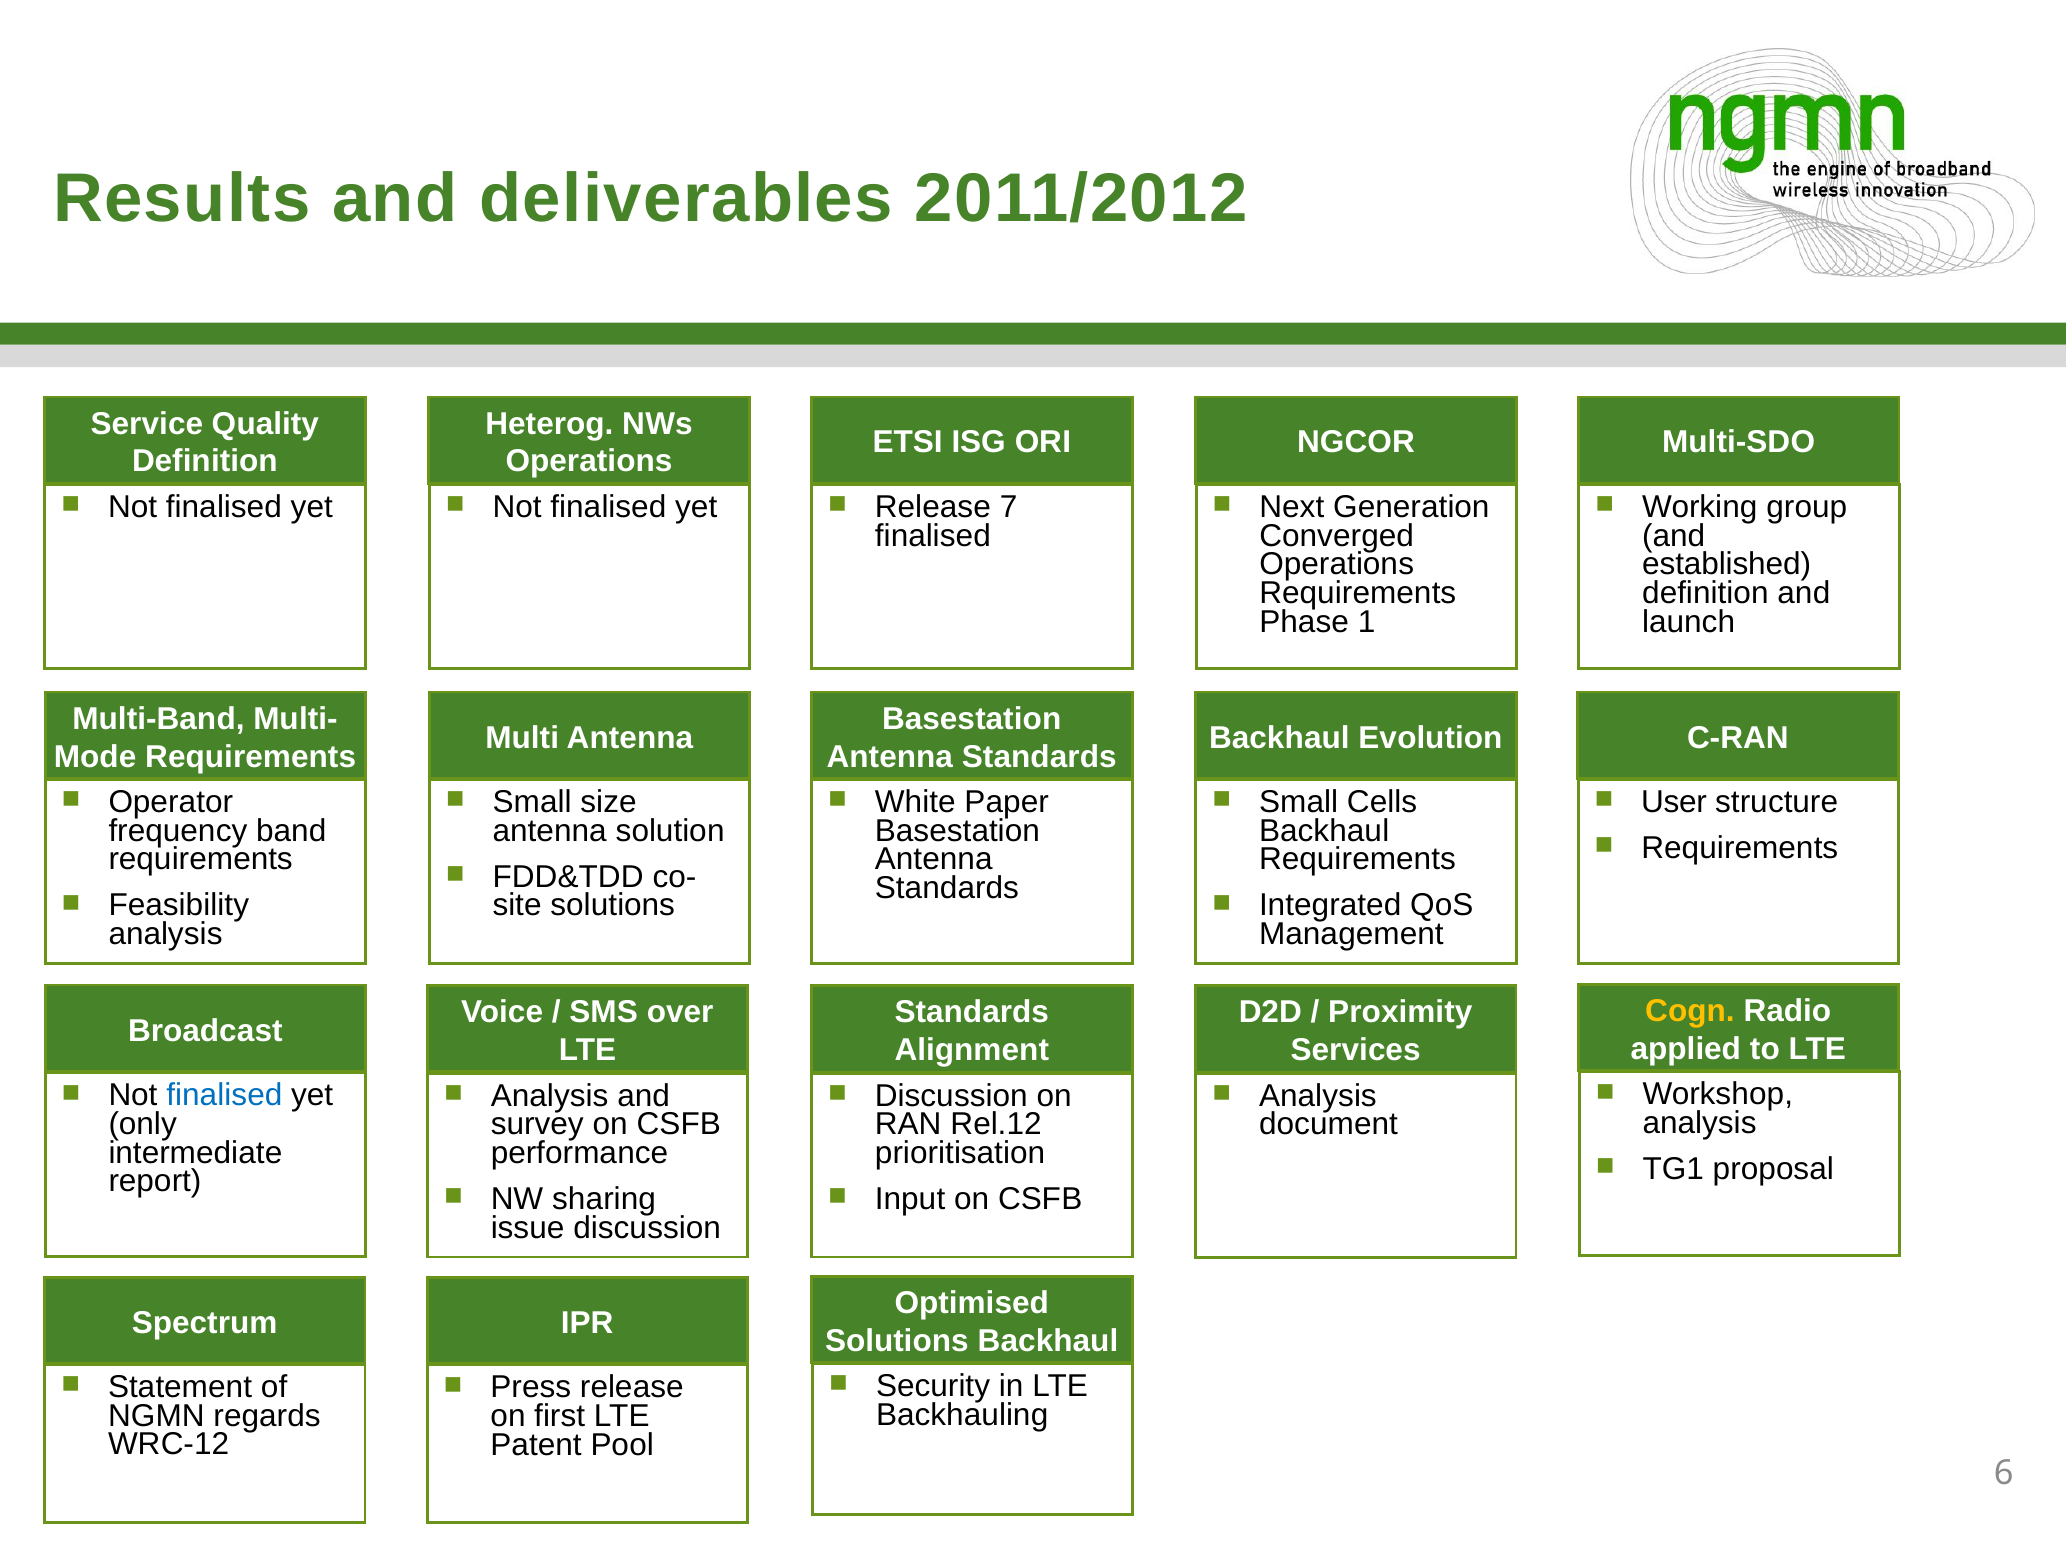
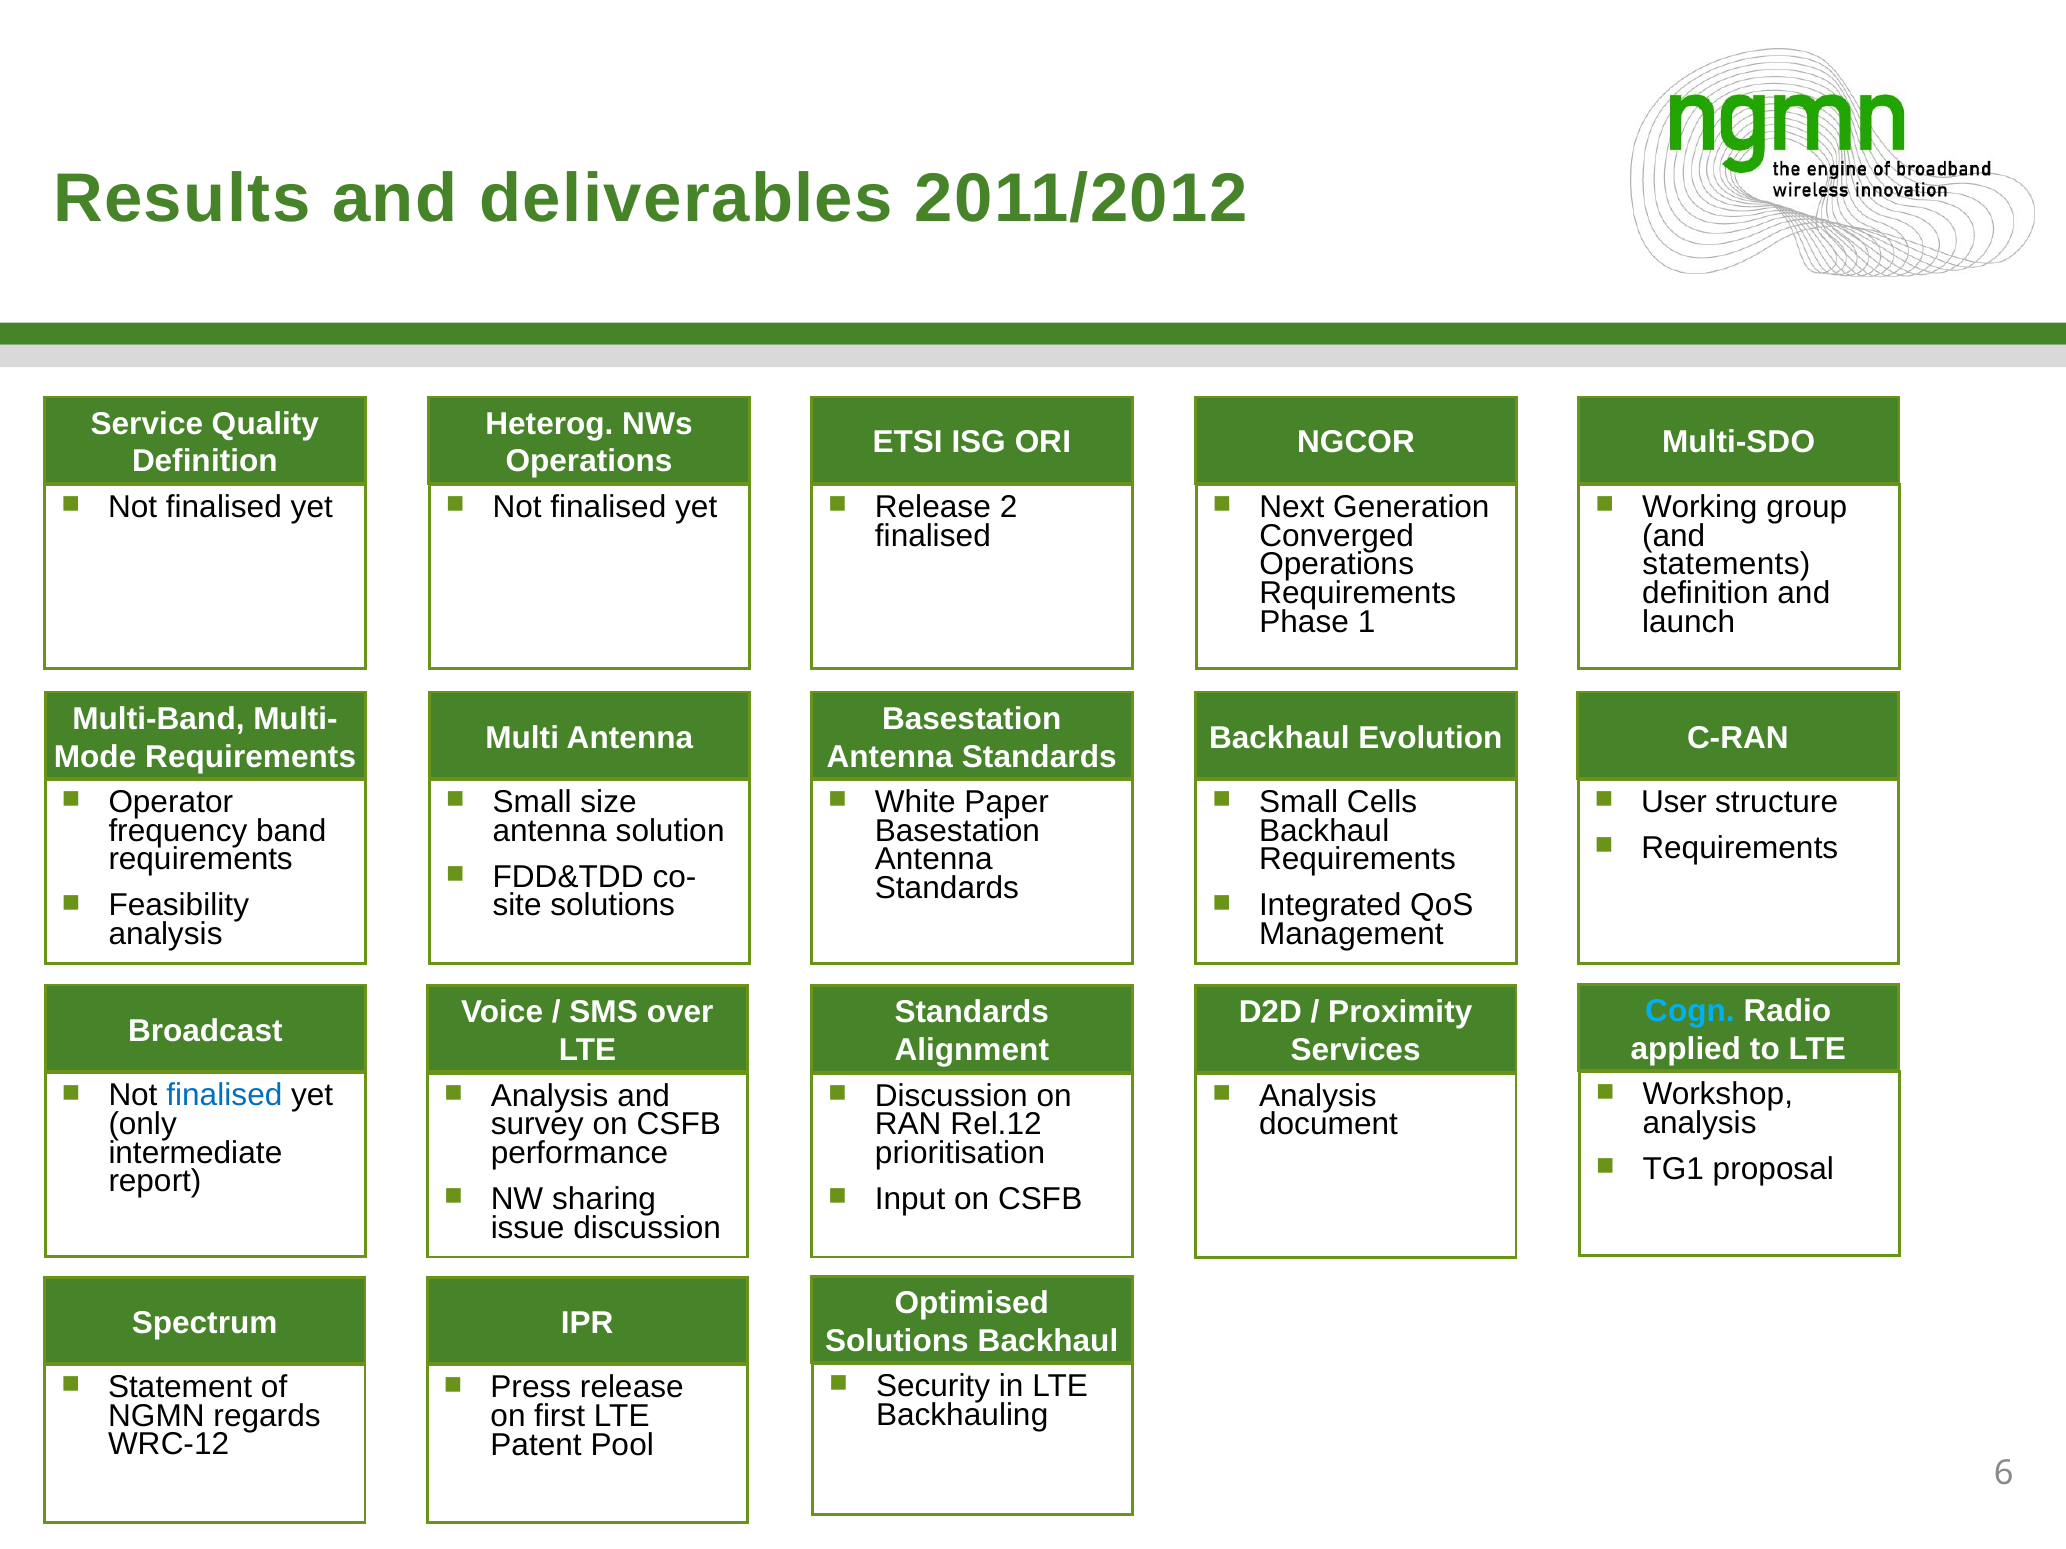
7: 7 -> 2 (1009, 507)
established: established -> statements (1726, 565)
Cogn colour: yellow -> light blue (1690, 1011)
